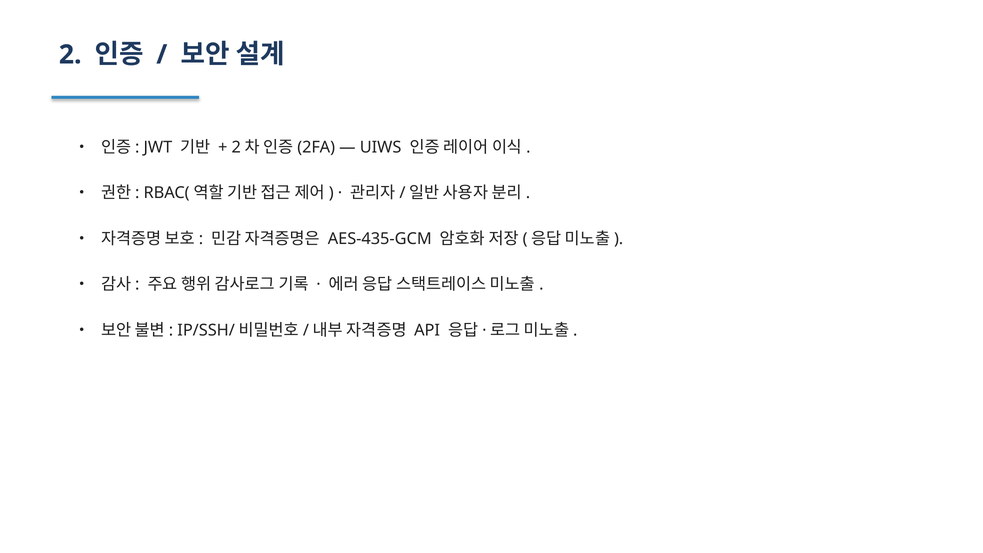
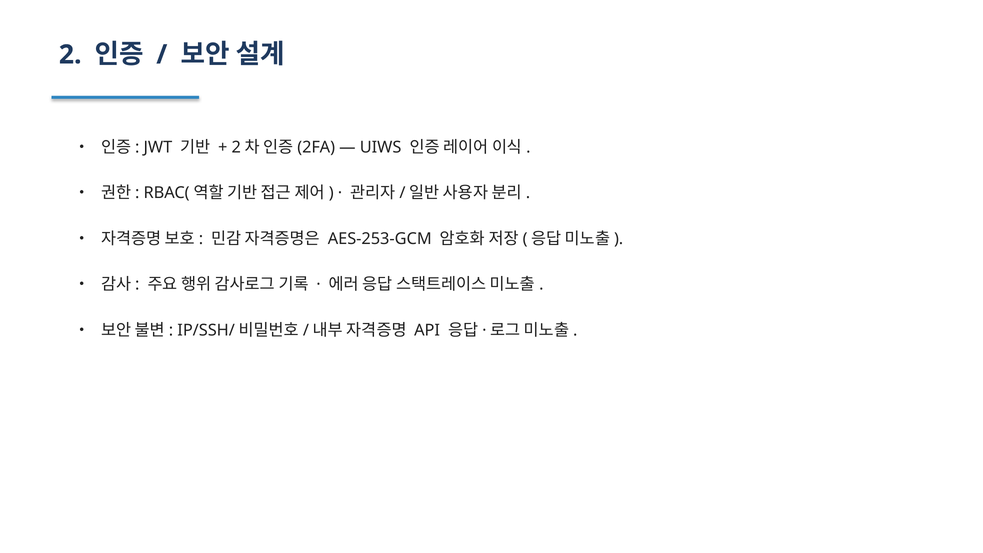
AES-435-GCM: AES-435-GCM -> AES-253-GCM (380, 239)
